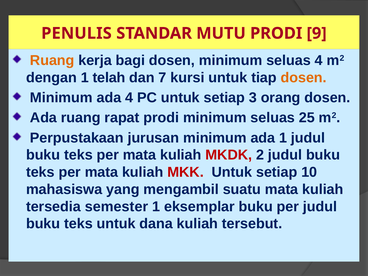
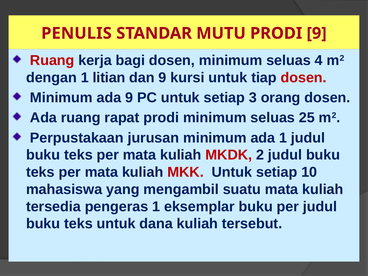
Ruang colour: orange -> red (52, 60)
telah: telah -> litian (109, 78)
dan 7: 7 -> 9 (162, 78)
dosen colour: orange -> red (304, 78)
ada 4: 4 -> 9 (129, 98)
semester: semester -> pengeras (116, 207)
